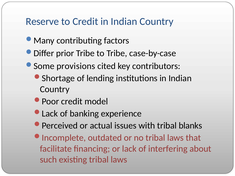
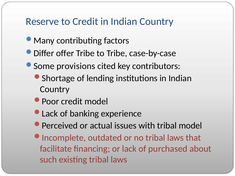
prior: prior -> offer (65, 53)
tribal blanks: blanks -> model (190, 126)
interfering: interfering -> purchased (168, 149)
